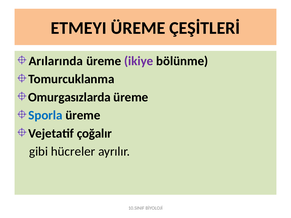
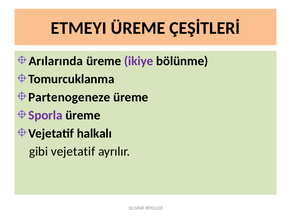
Omurgasızlarda: Omurgasızlarda -> Partenogeneze (69, 97)
Sporla colour: blue -> purple (45, 115)
çoğalır: çoğalır -> halkalı (94, 133)
gibi hücreler: hücreler -> vejetatif (73, 152)
